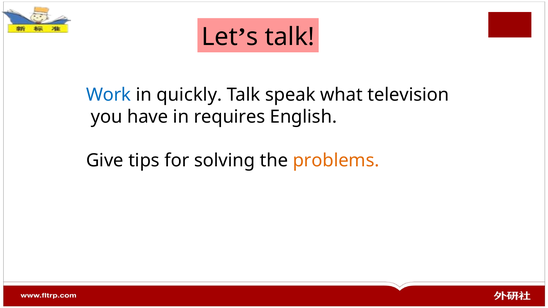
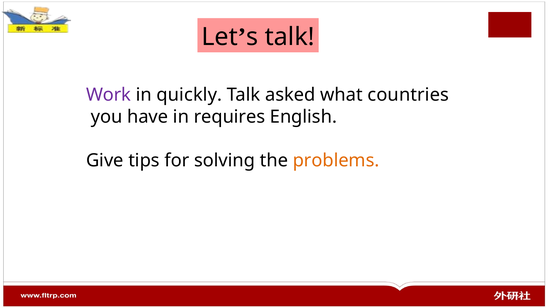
Work colour: blue -> purple (109, 95)
speak: speak -> asked (290, 95)
television: television -> countries (408, 95)
